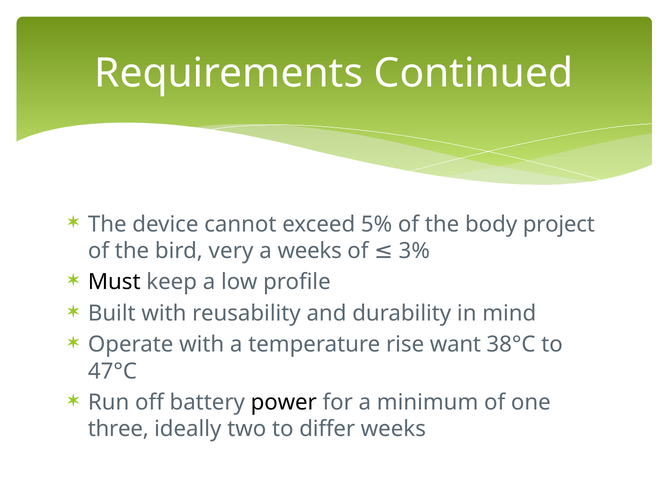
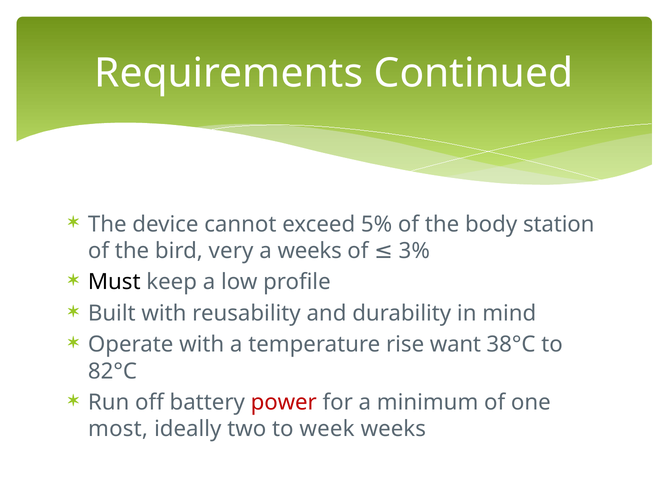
project: project -> station (559, 224)
47°C: 47°C -> 82°C (112, 371)
power colour: black -> red (284, 402)
three: three -> most (118, 429)
differ: differ -> week (327, 429)
